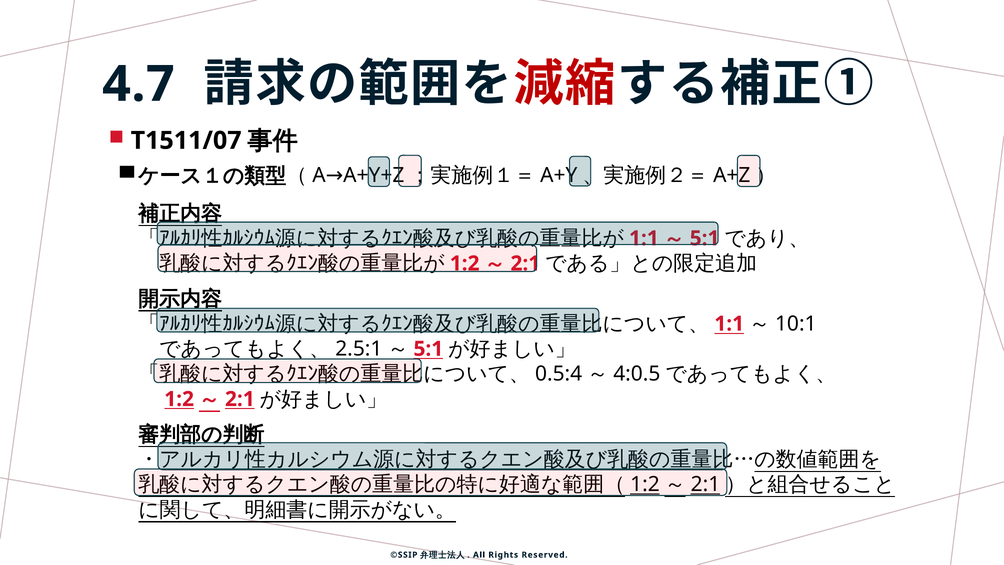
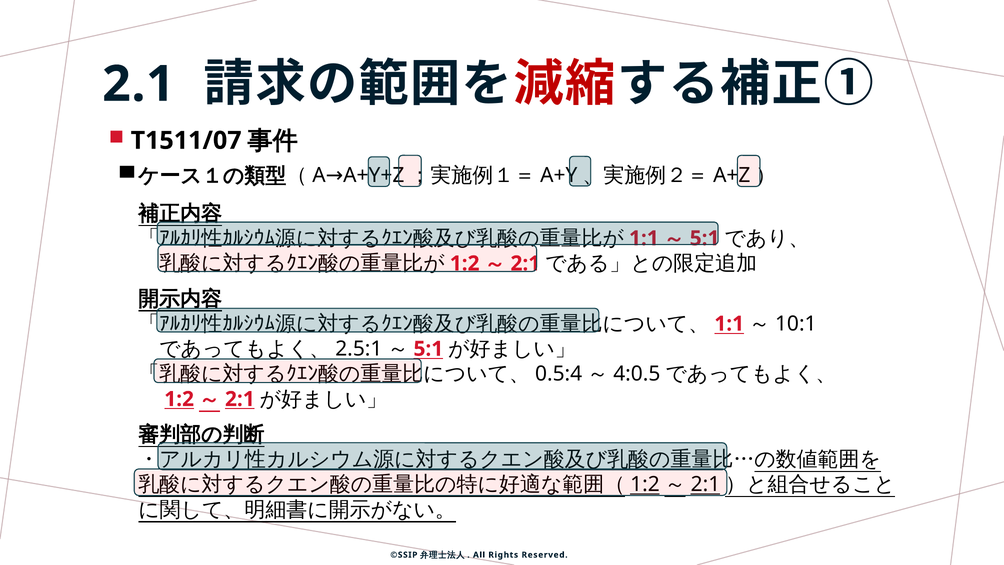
4.7: 4.7 -> 2.1 (138, 84)
